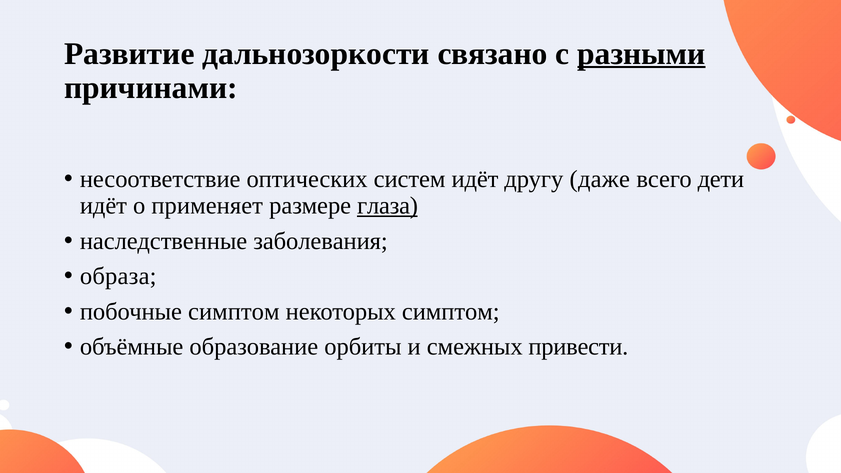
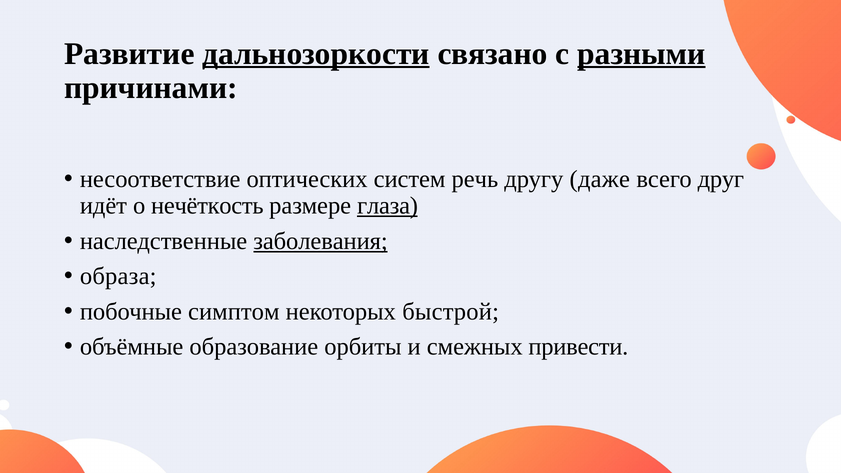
дальнозоркости underline: none -> present (316, 54)
систем идёт: идёт -> речь (475, 179)
дети: дети -> друг (721, 179)
применяет: применяет -> нечёткость (207, 206)
заболевания underline: none -> present (321, 241)
некоторых симптом: симптом -> быстрой (451, 312)
